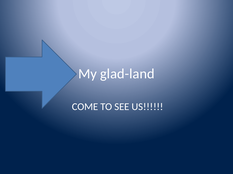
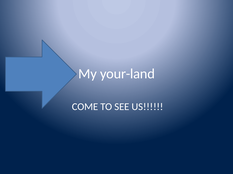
glad-land: glad-land -> your-land (127, 74)
